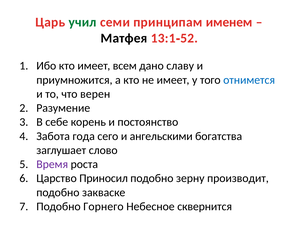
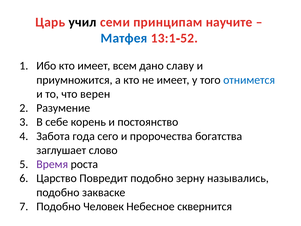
учил colour: green -> black (83, 22)
именем: именем -> научите (229, 22)
Матфея colour: black -> blue (124, 38)
ангельскими: ангельскими -> пророчества (161, 136)
Приносил: Приносил -> Повредит (104, 178)
производит: производит -> назывались (238, 178)
Горнего: Горнего -> Человек (104, 206)
